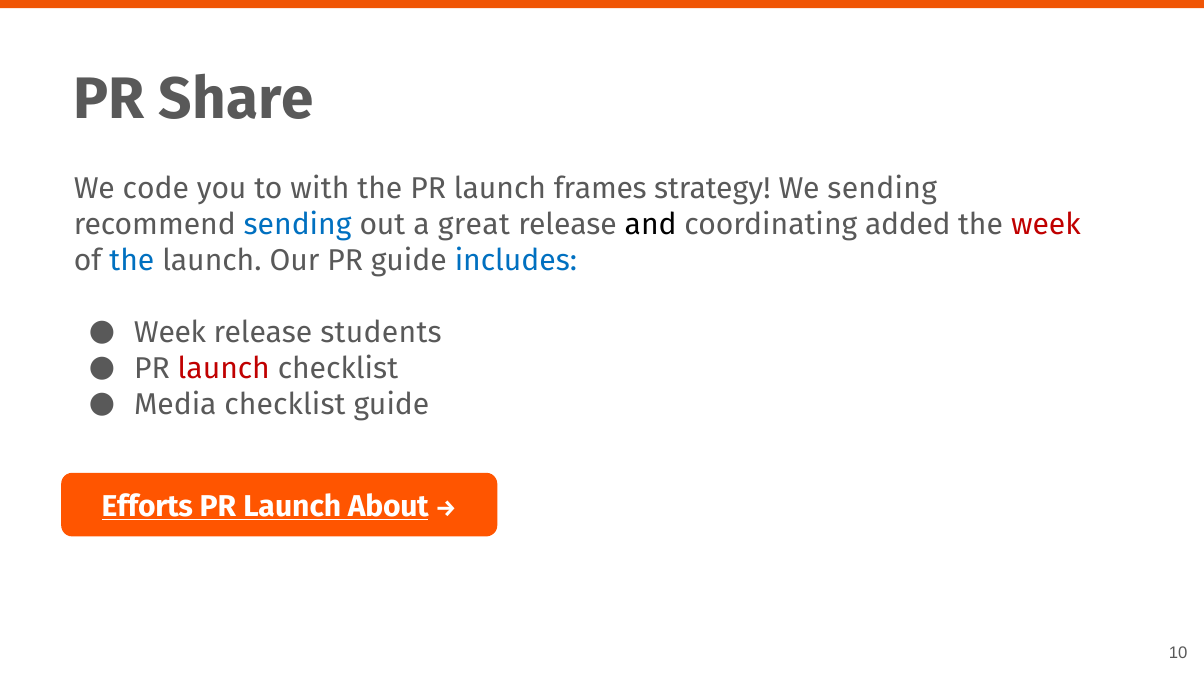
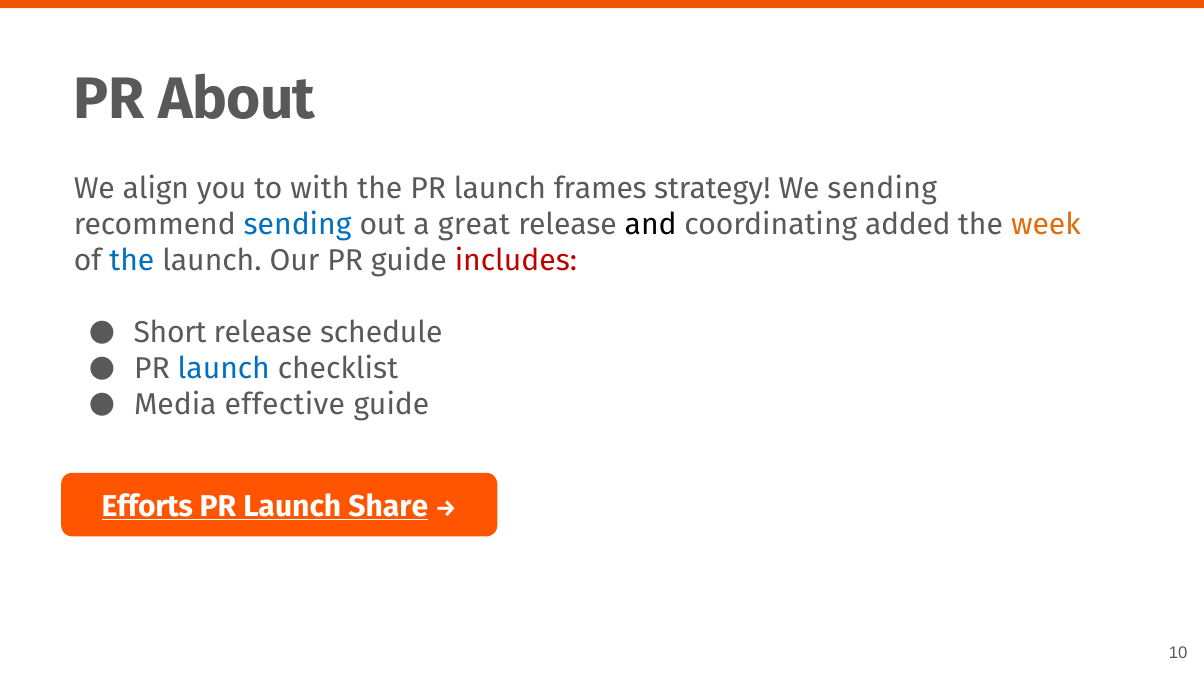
Share: Share -> About (237, 100)
code: code -> align (156, 188)
week colour: red -> orange (1046, 225)
includes colour: blue -> red (516, 261)
Week: Week -> Short (170, 333)
students: students -> schedule (381, 333)
launch colour: red -> blue (224, 369)
Media checklist: checklist -> effective (285, 405)
About: About -> Share (388, 507)
